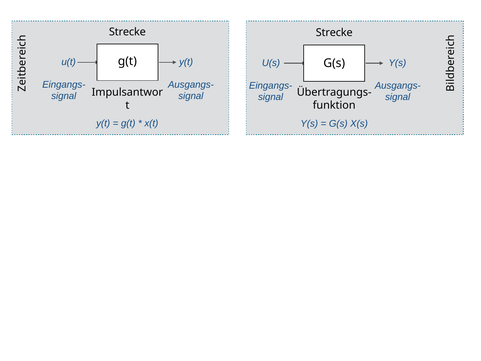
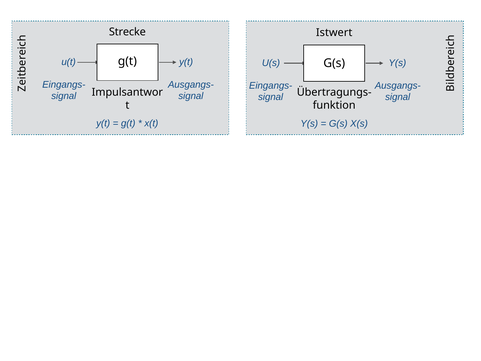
Strecke: Strecke -> Istwert (334, 33)
